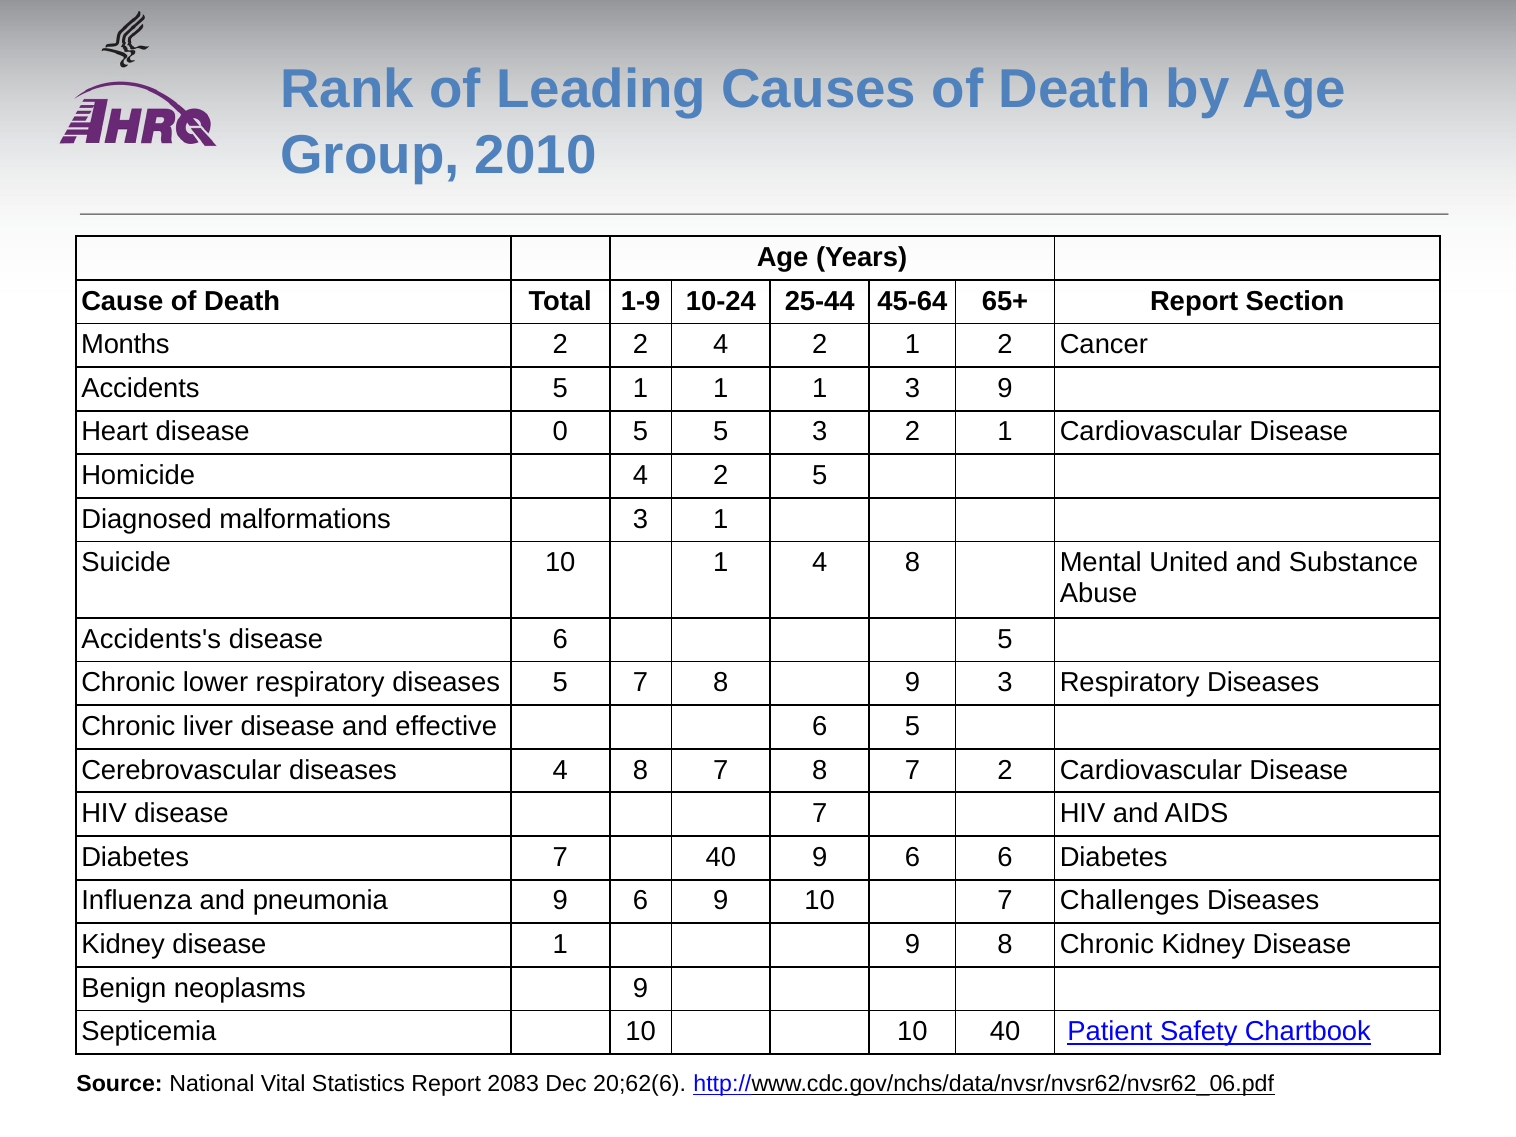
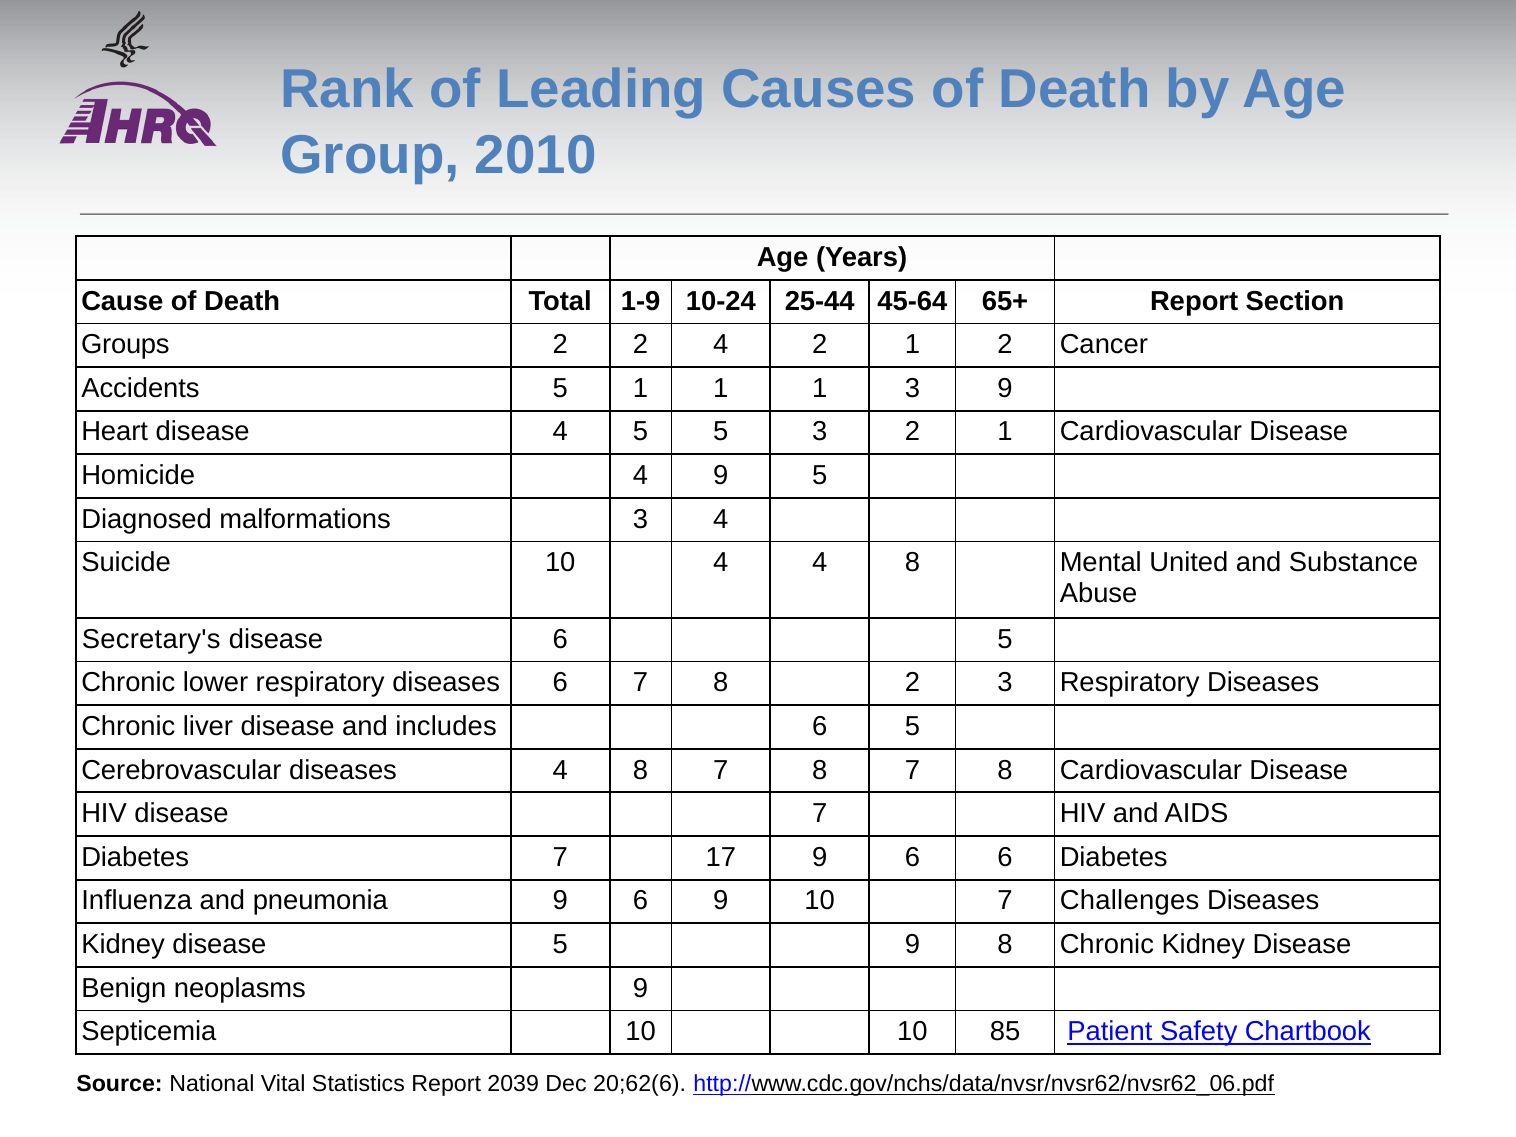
Months: Months -> Groups (125, 345)
disease 0: 0 -> 4 (560, 432)
Homicide 4 2: 2 -> 9 (721, 476)
3 1: 1 -> 4 (721, 519)
10 1: 1 -> 4 (721, 563)
Accidents's: Accidents's -> Secretary's (151, 639)
diseases 5: 5 -> 6 (560, 683)
8 9: 9 -> 2 (912, 683)
effective: effective -> includes (446, 726)
7 8 7 2: 2 -> 8 (1005, 770)
7 40: 40 -> 17 (721, 857)
disease 1: 1 -> 5 (560, 944)
10 40: 40 -> 85 (1005, 1032)
2083: 2083 -> 2039 (513, 1084)
